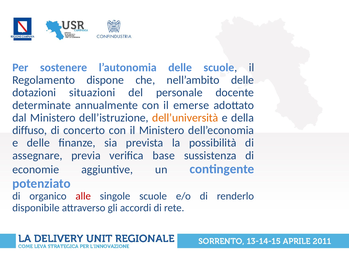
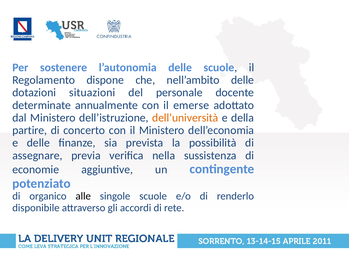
diffuso: diffuso -> partire (30, 130)
base: base -> nella (164, 155)
alle colour: red -> black (83, 196)
